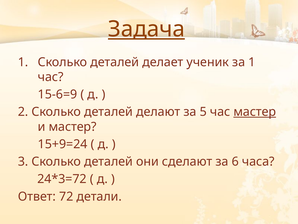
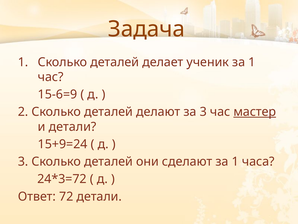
Задача underline: present -> none (146, 29)
за 5: 5 -> 3 (203, 112)
и мастер: мастер -> детали (73, 127)
сделают за 6: 6 -> 1 (235, 161)
